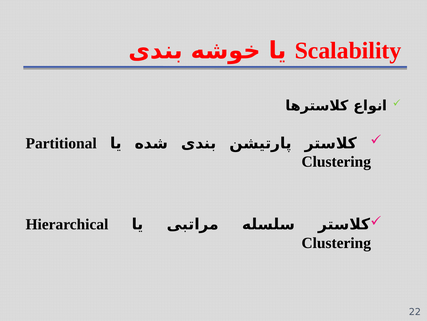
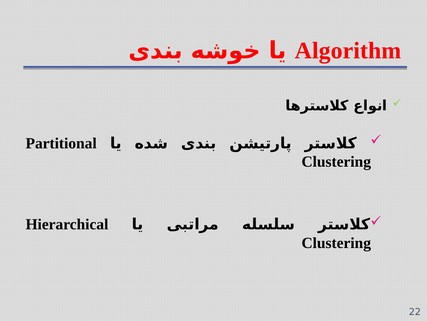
Scalability: Scalability -> Algorithm (348, 51)
